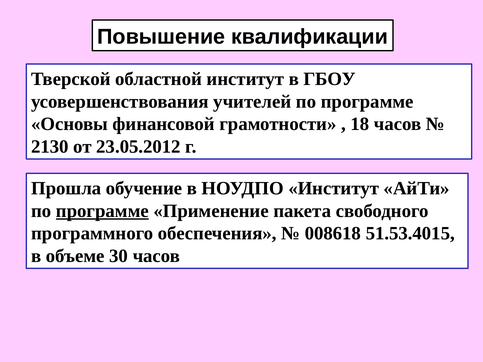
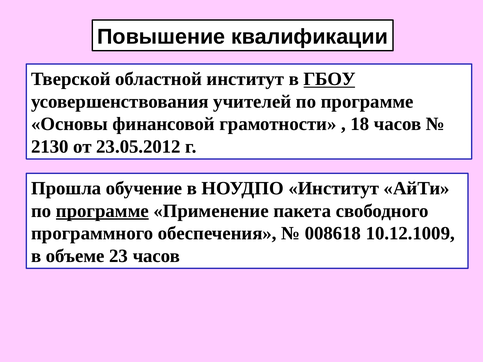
ГБОУ underline: none -> present (329, 79)
51.53.4015: 51.53.4015 -> 10.12.1009 (410, 234)
30: 30 -> 23 (119, 256)
